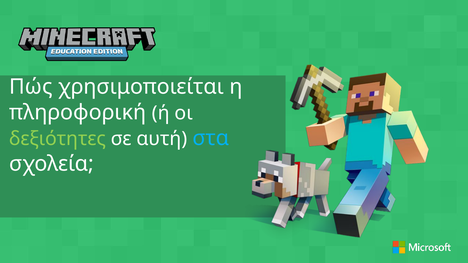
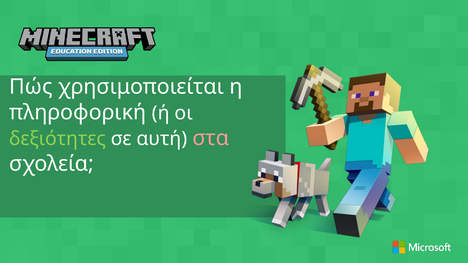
στα colour: light blue -> pink (211, 138)
